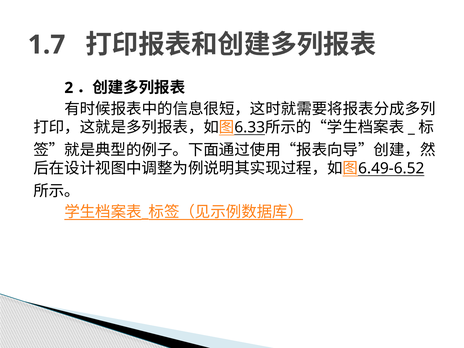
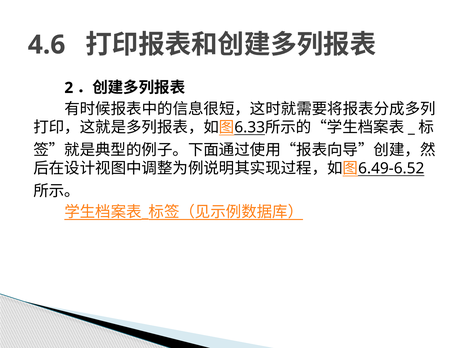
1.7: 1.7 -> 4.6 (47, 45)
